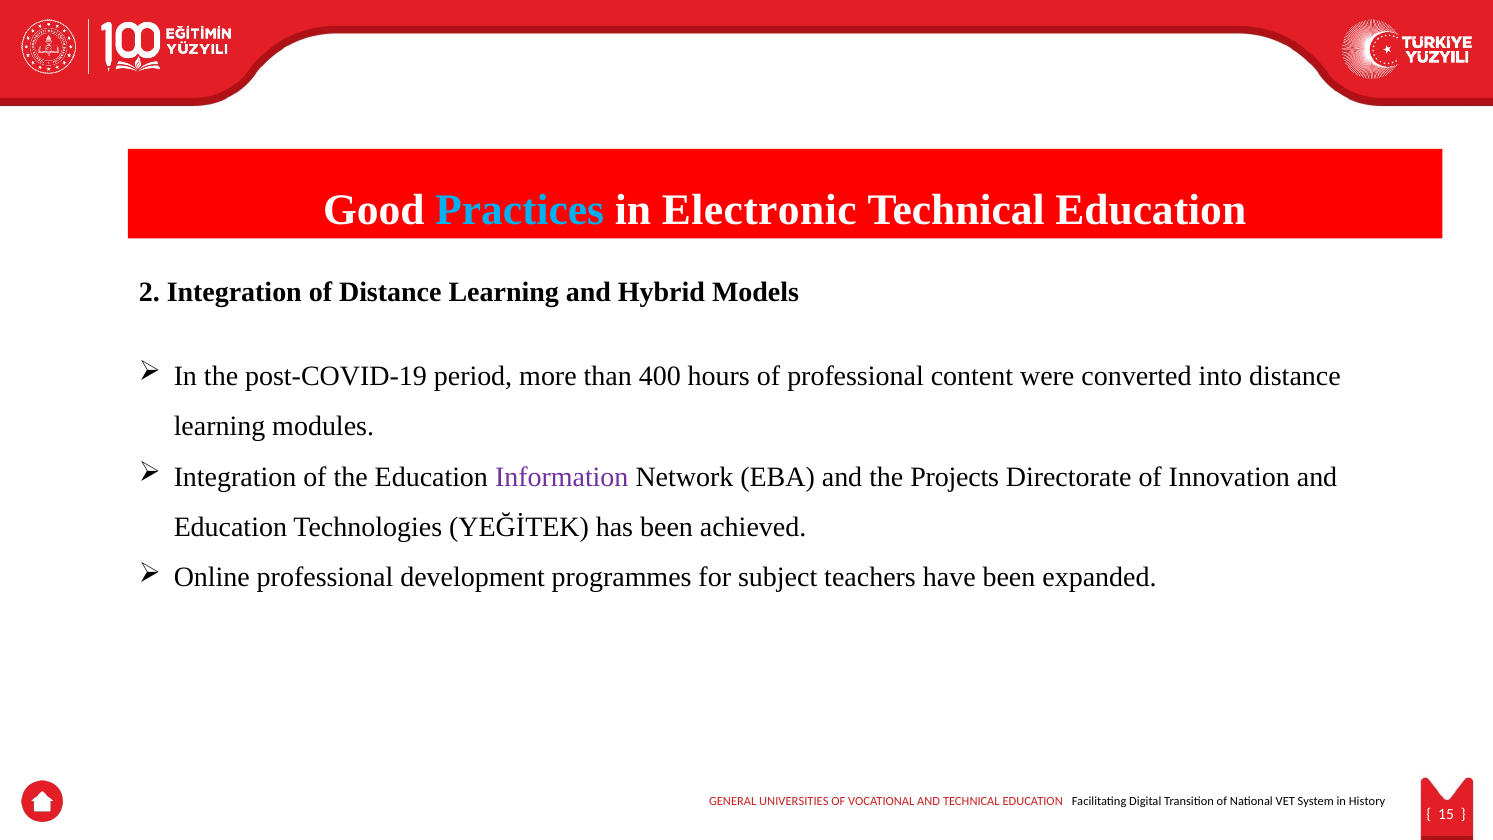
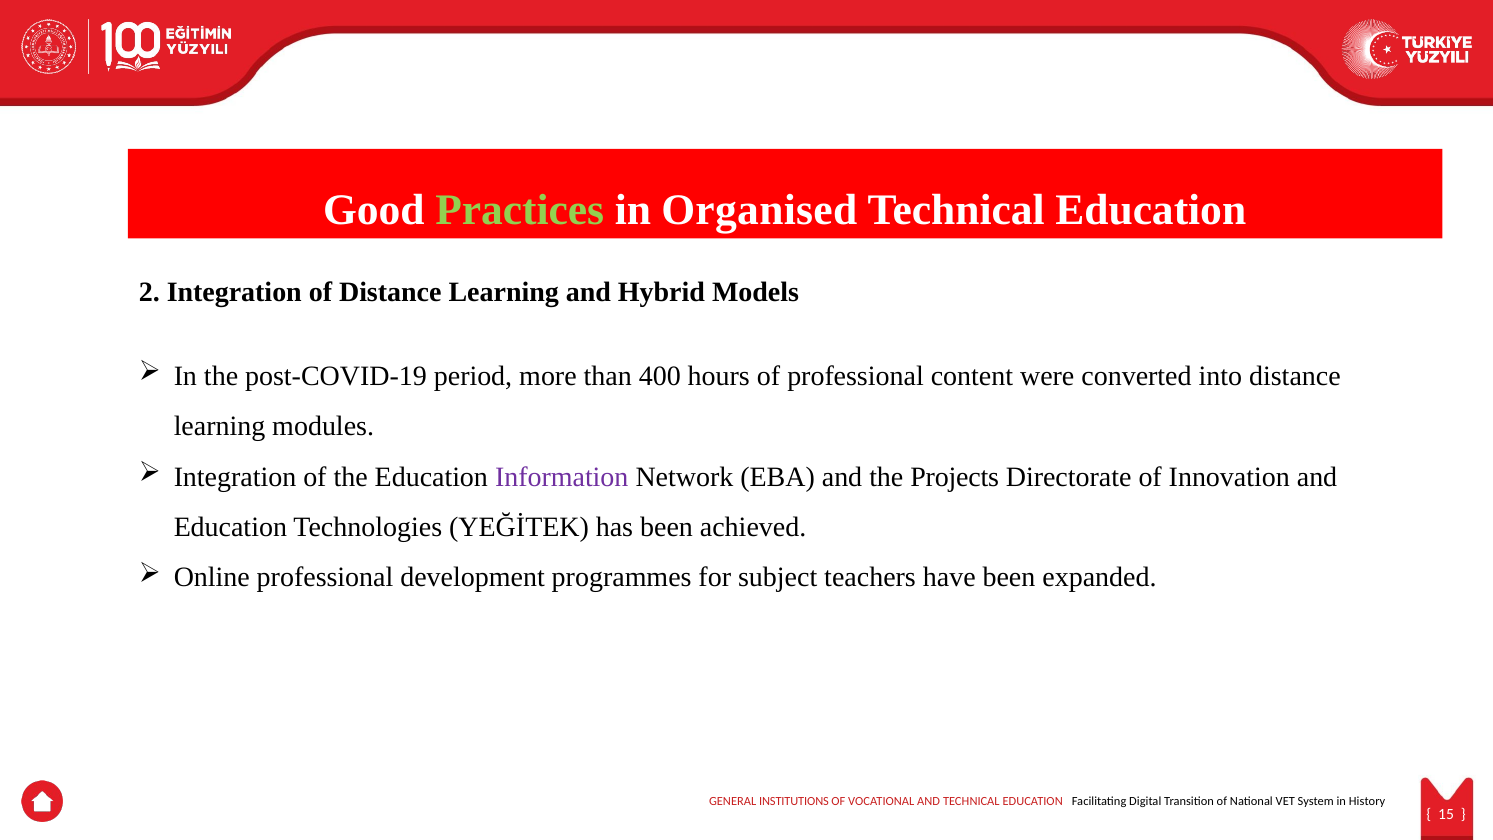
Practices colour: light blue -> light green (520, 210)
Electronic: Electronic -> Organised (759, 210)
UNIVERSITIES: UNIVERSITIES -> INSTITUTIONS (794, 802)
